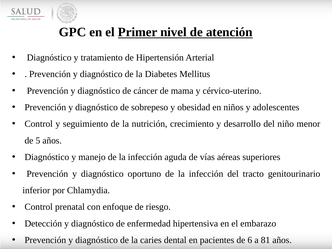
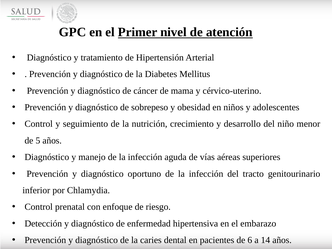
81: 81 -> 14 (265, 240)
